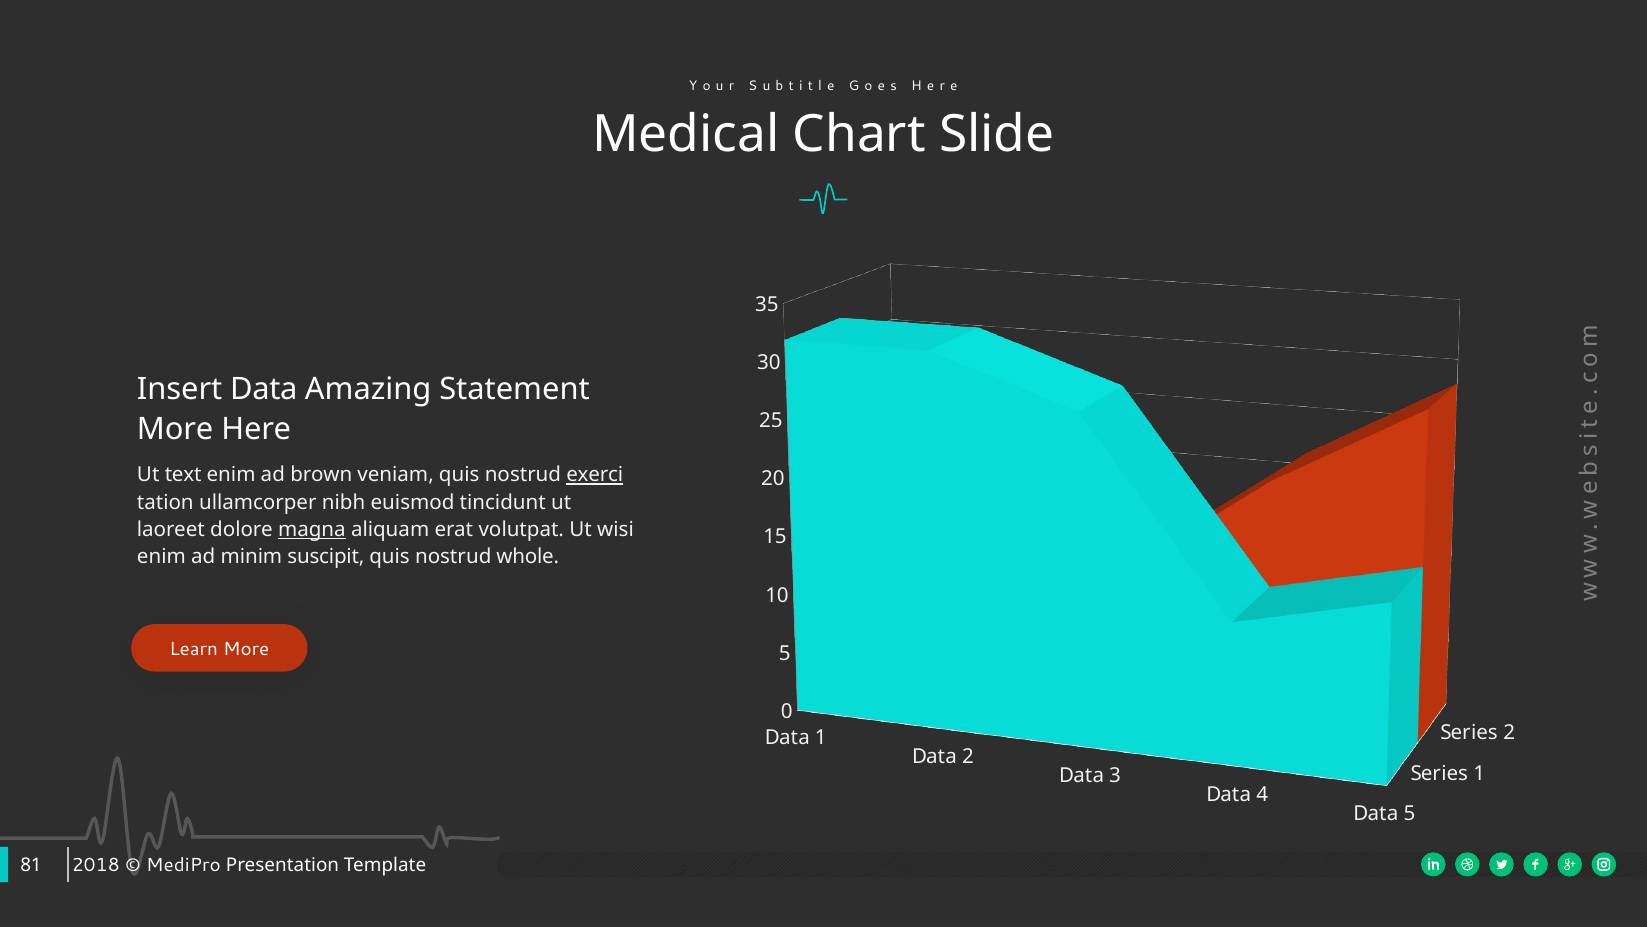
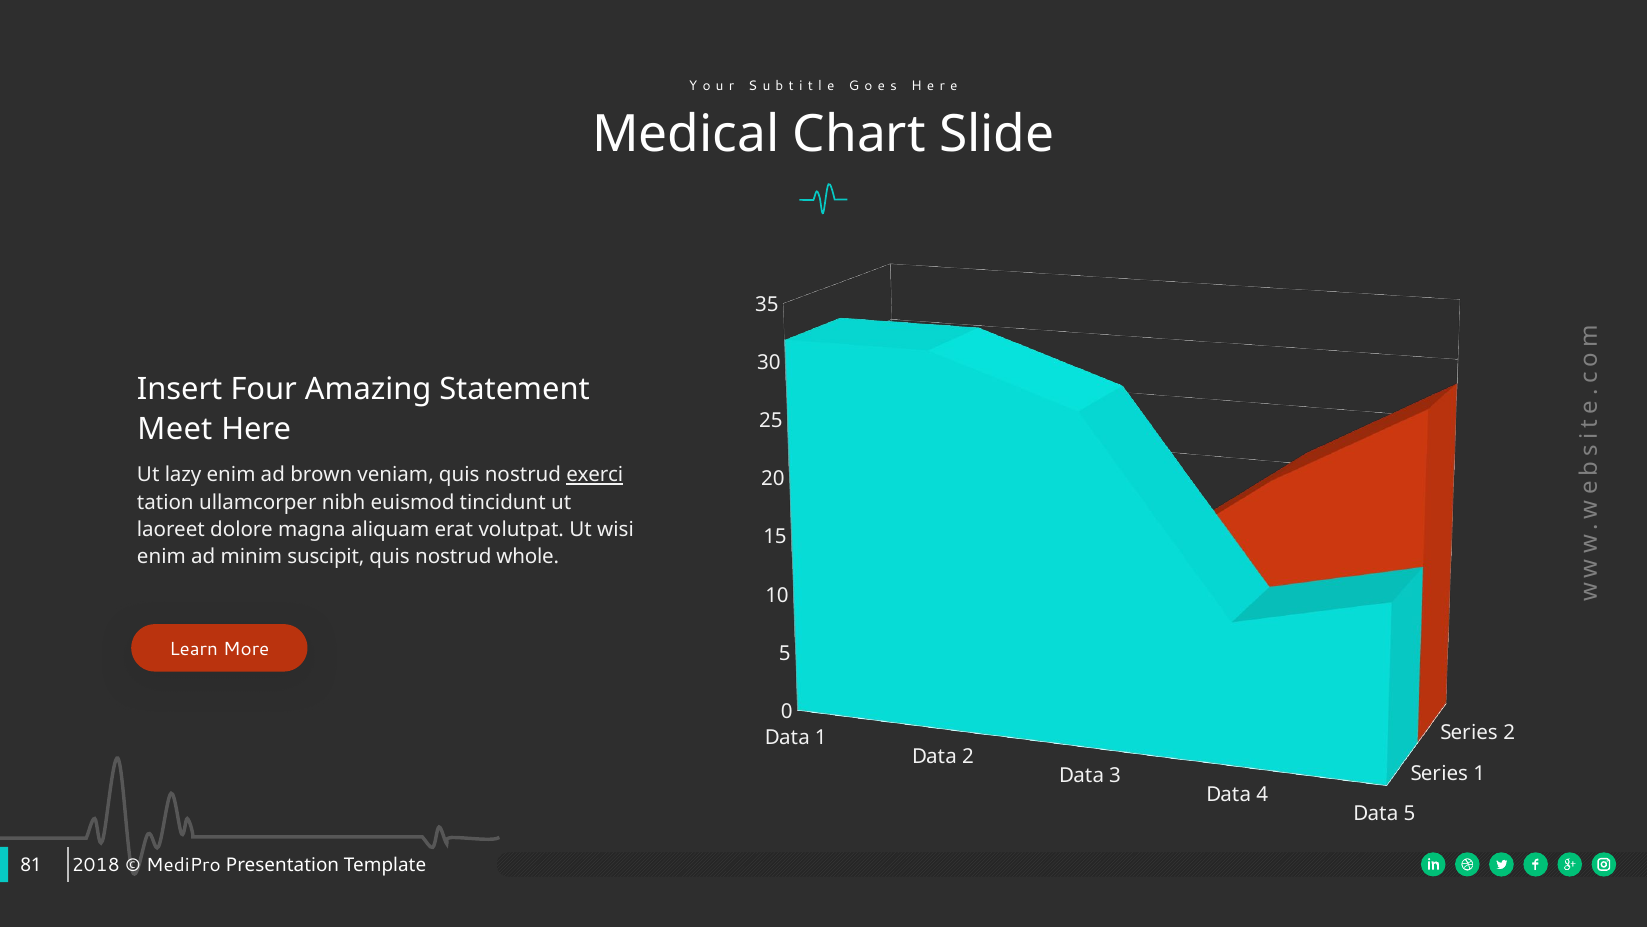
Insert Data: Data -> Four (264, 389)
More: More -> Meet (175, 430)
text: text -> lazy (183, 475)
magna underline: present -> none (312, 529)
